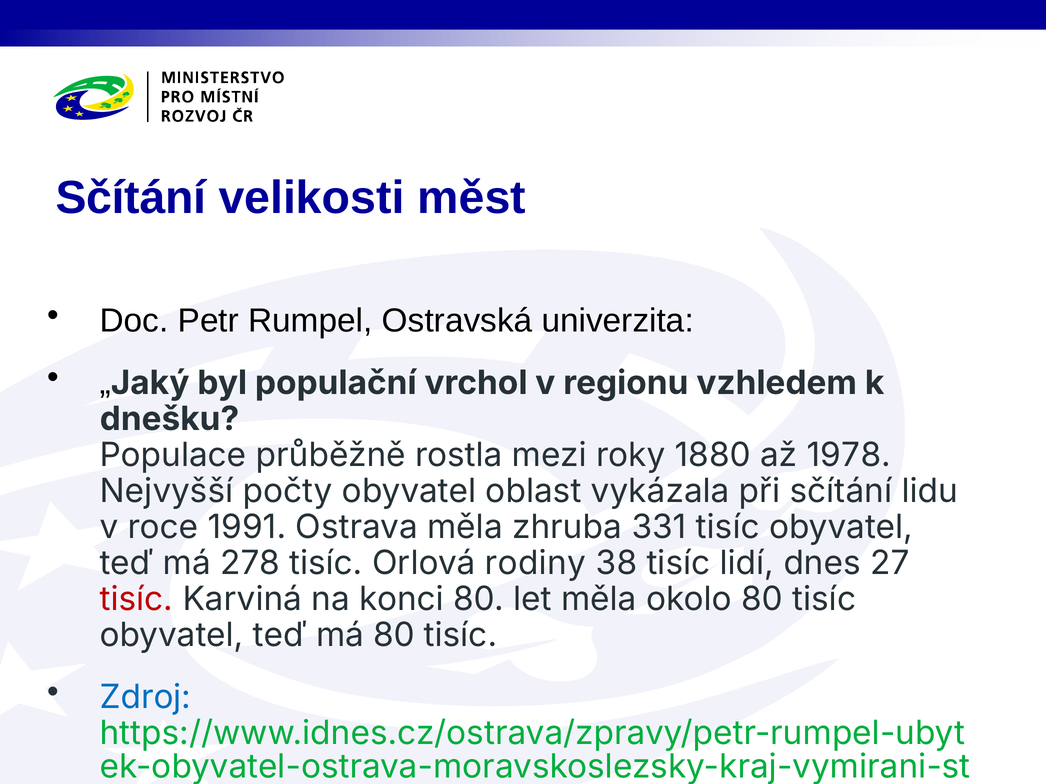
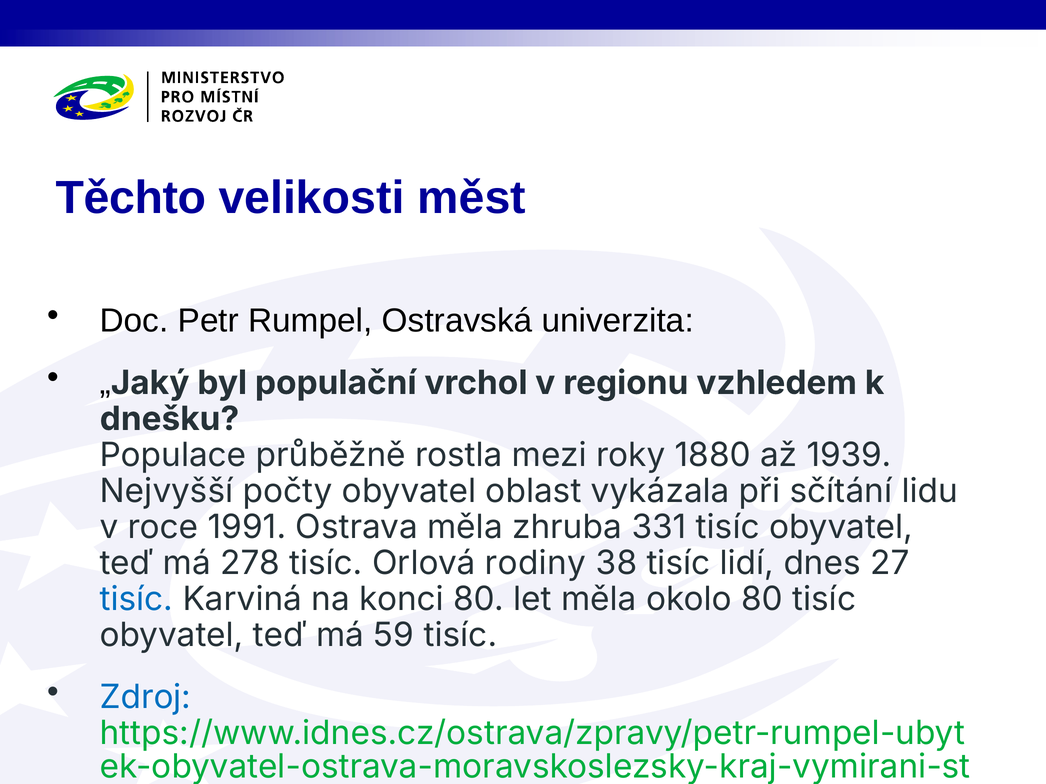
Sčítání: Sčítání -> Těchto (131, 198)
1978: 1978 -> 1939 (849, 455)
tisíc colour: red -> blue (136, 600)
má 80: 80 -> 59 (394, 636)
